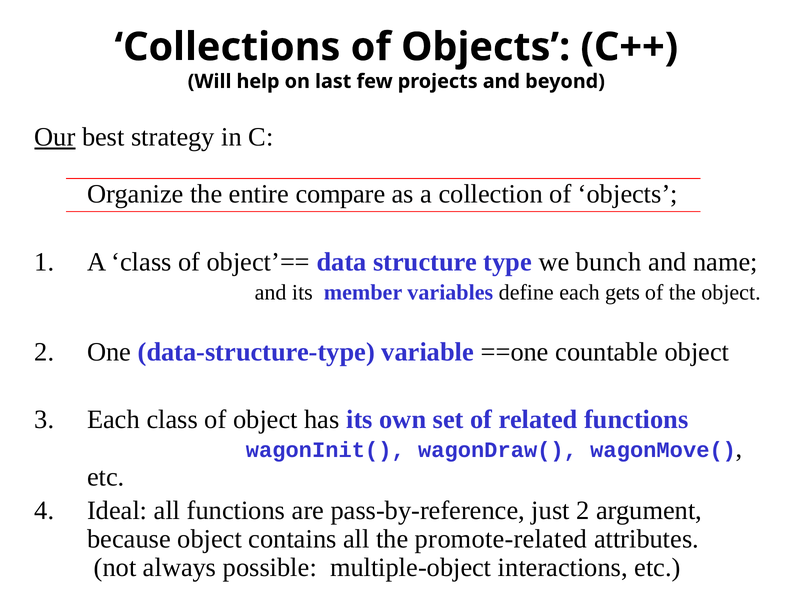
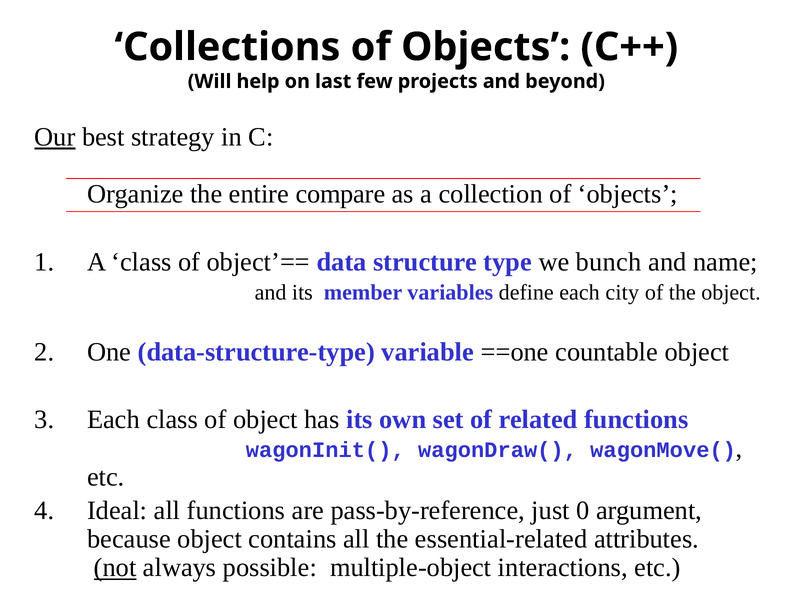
gets: gets -> city (622, 292)
just 2: 2 -> 0 (583, 510)
promote-related: promote-related -> essential-related (501, 539)
not underline: none -> present (115, 568)
